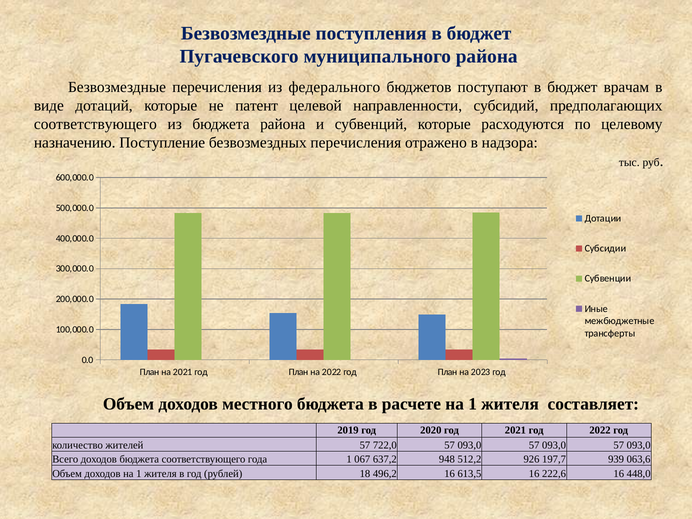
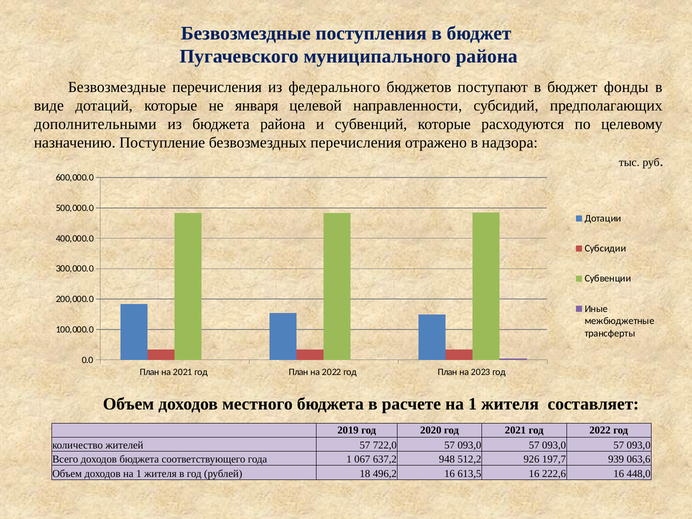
врачам: врачам -> фонды (626, 87)
патент: патент -> января (257, 106)
соответствующего: соответствующего -> дополнительными (95, 124)
